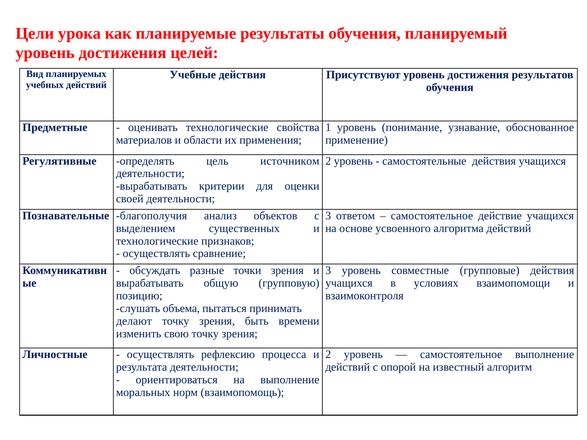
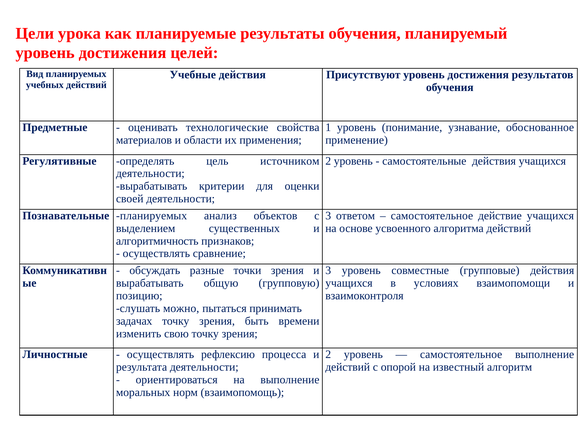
Познавательные благополучия: благополучия -> планируемых (152, 216)
технологические: технологические -> алгоритмичность (157, 241)
объема: объема -> можно (181, 309)
делают: делают -> задачах (134, 321)
